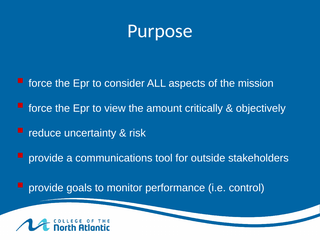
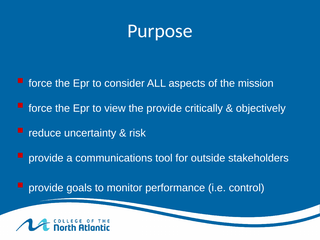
the amount: amount -> provide (164, 108)
